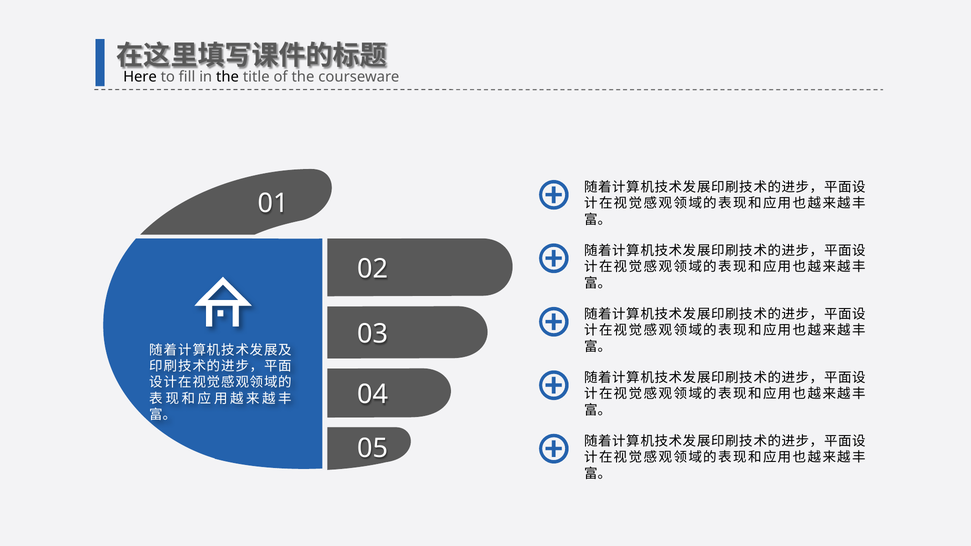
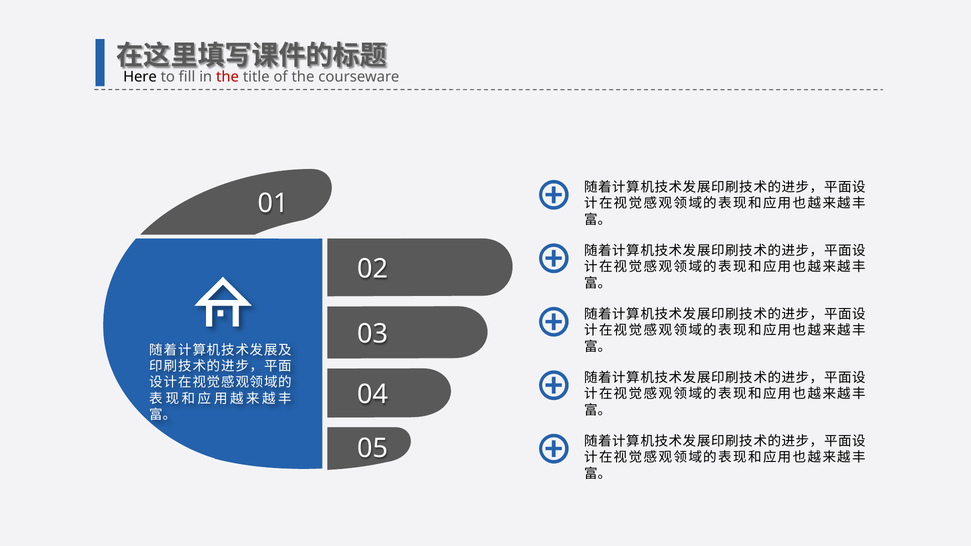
the colour: black -> red (228, 77)
